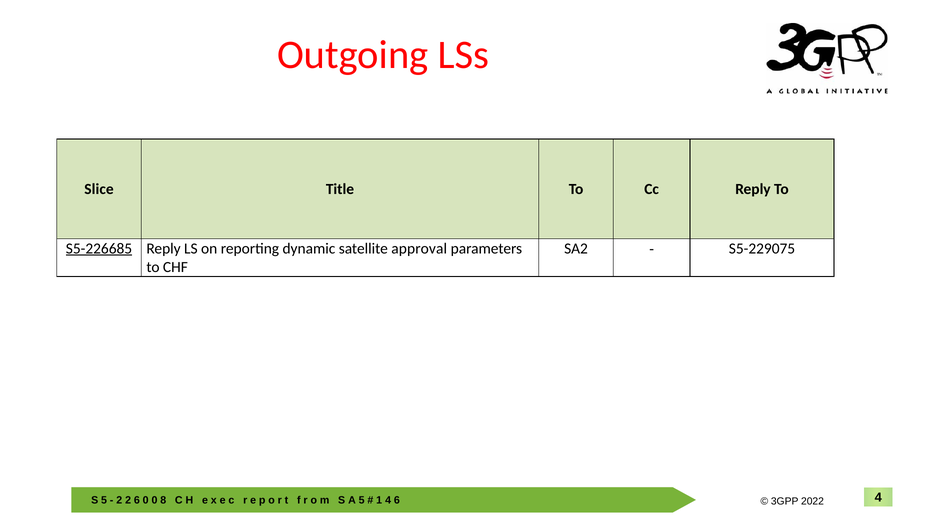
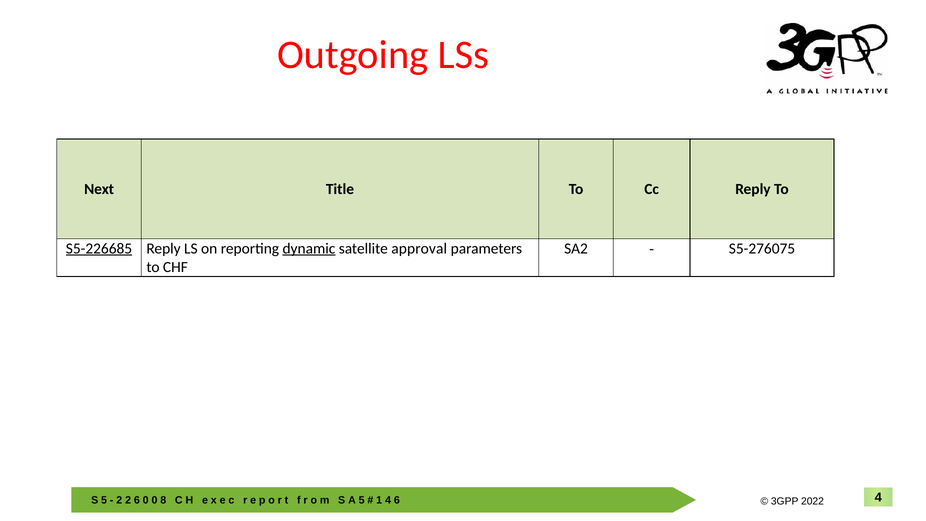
Slice: Slice -> Next (99, 189)
dynamic underline: none -> present (309, 248)
S5-229075: S5-229075 -> S5-276075 (762, 248)
